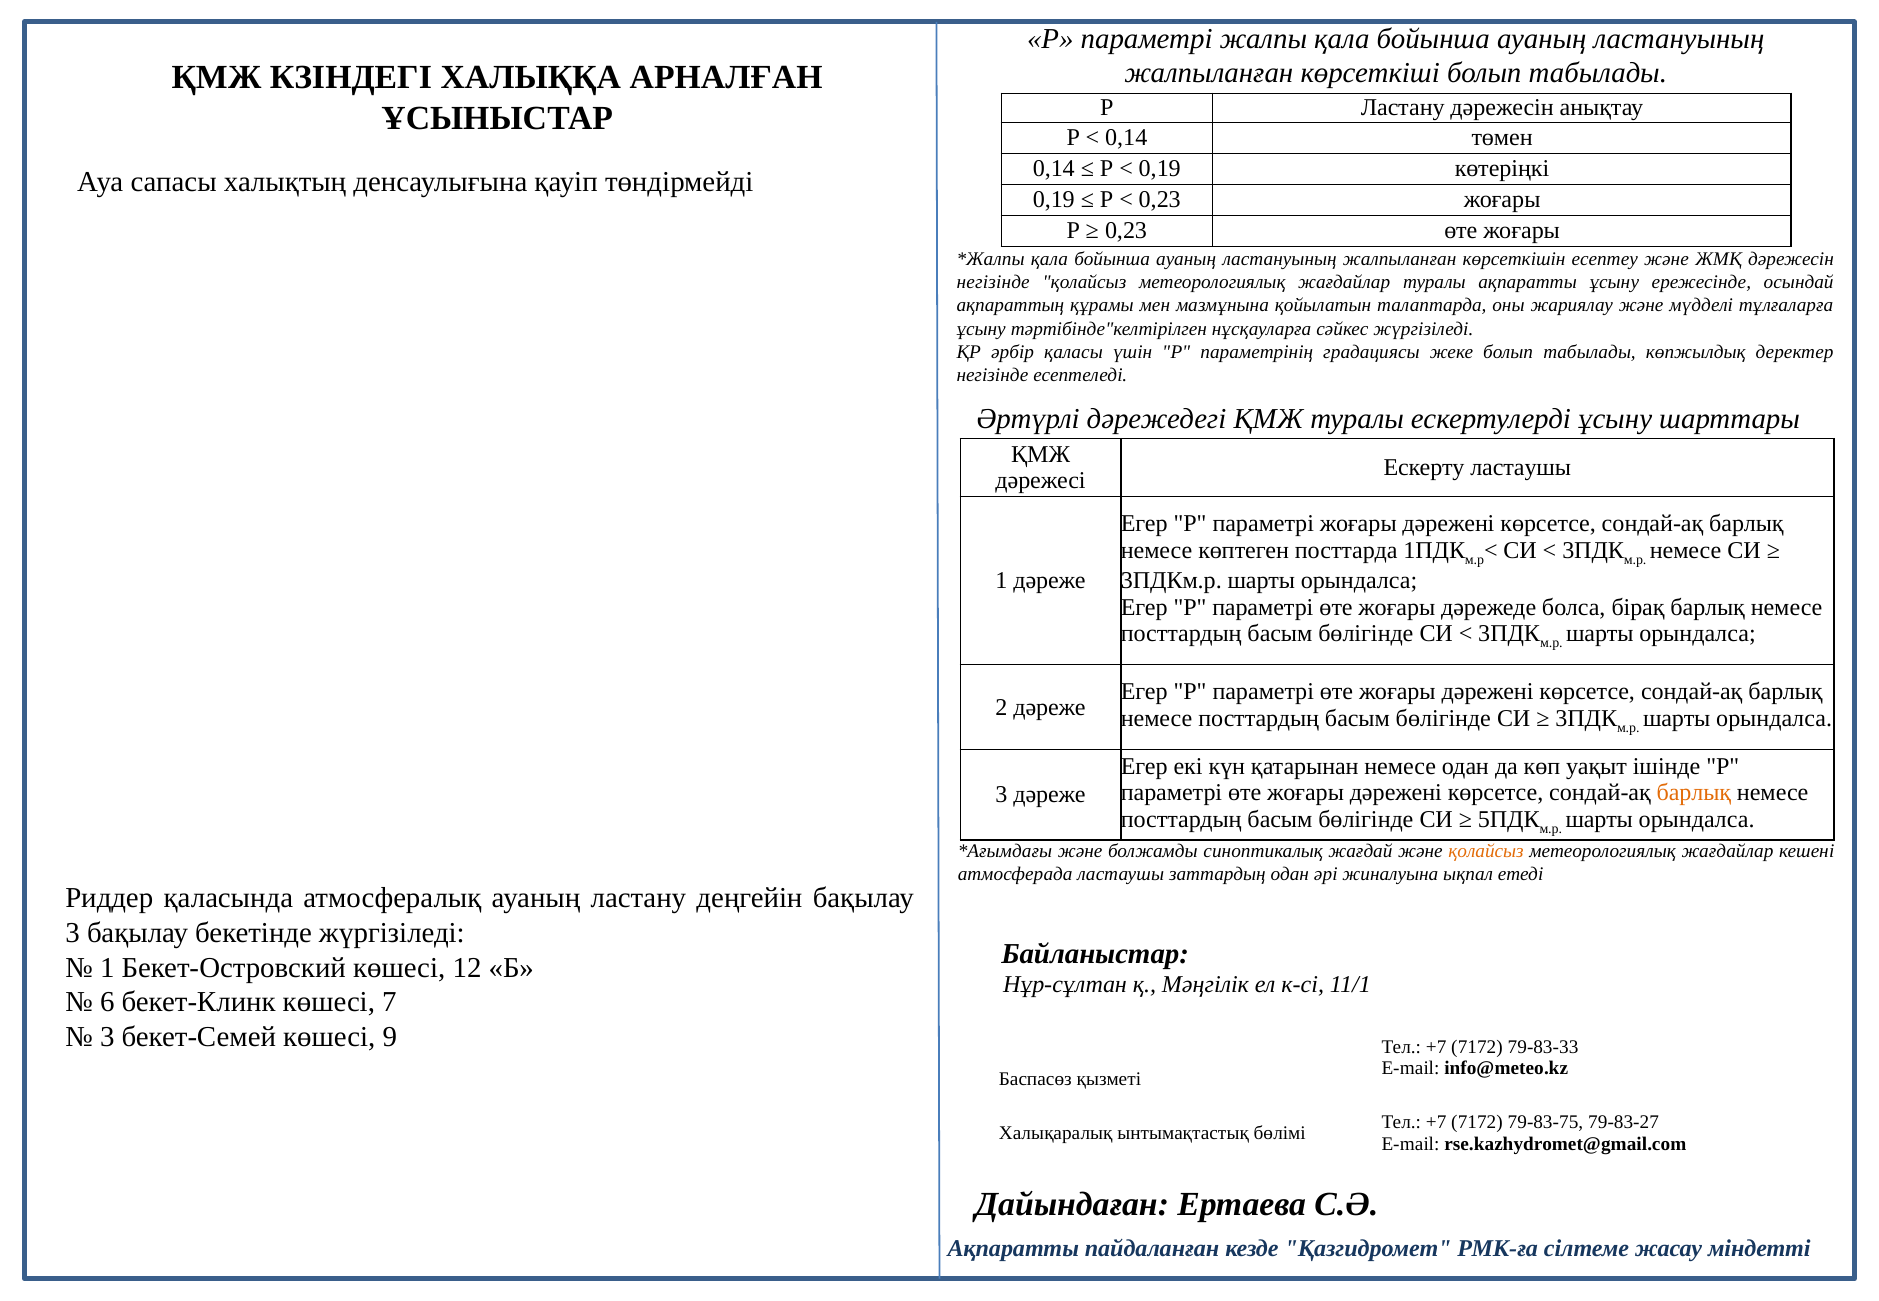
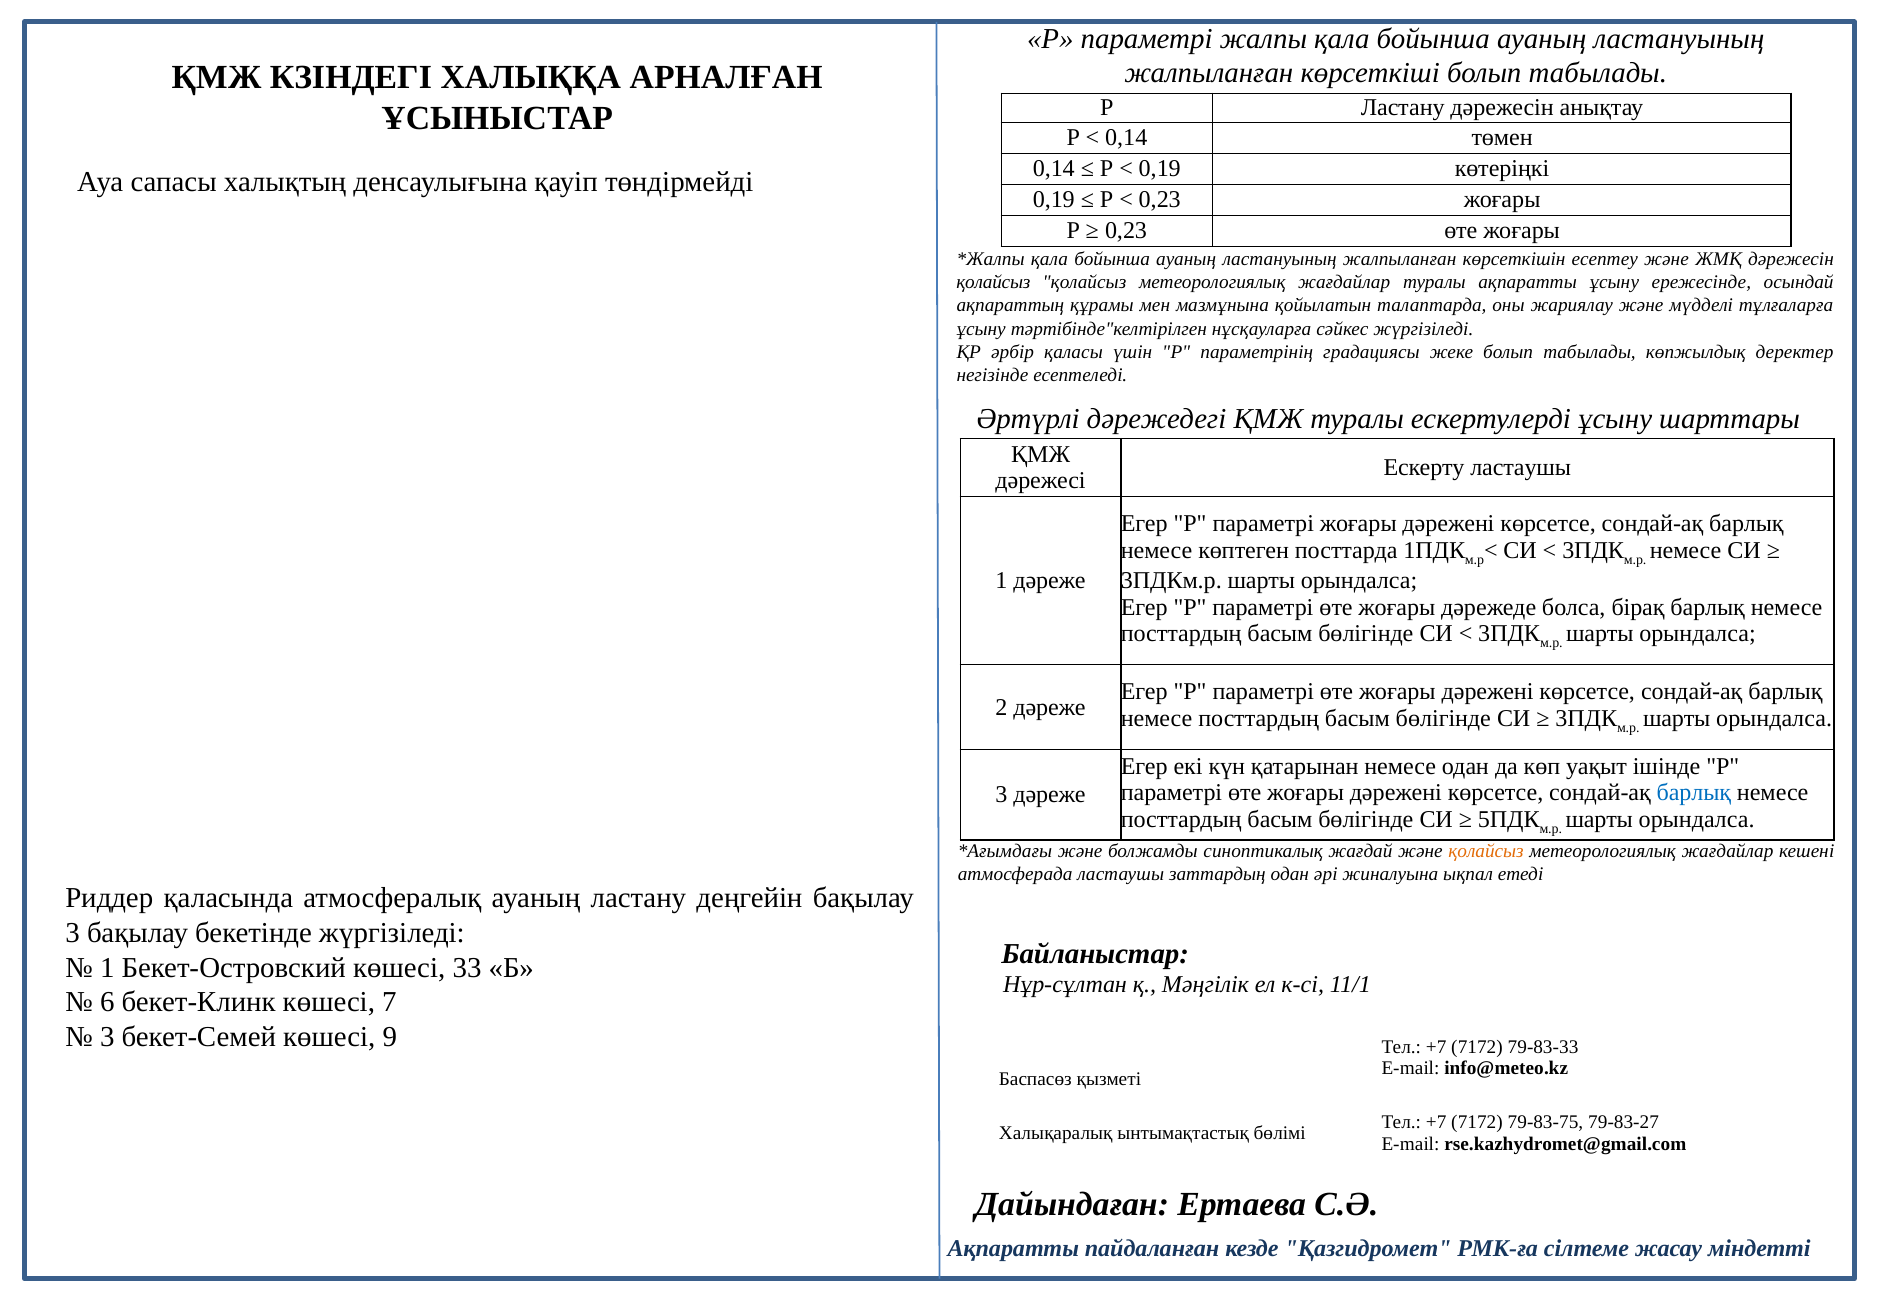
негізінде: негізінде -> қолайсыз (993, 282)
барлық colour: orange -> blue (1694, 793)
12: 12 -> 33 (467, 967)
